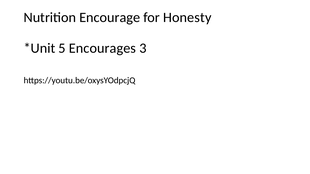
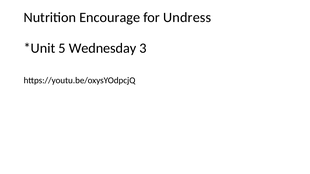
Honesty: Honesty -> Undress (187, 18)
Encourages: Encourages -> Wednesday (103, 48)
